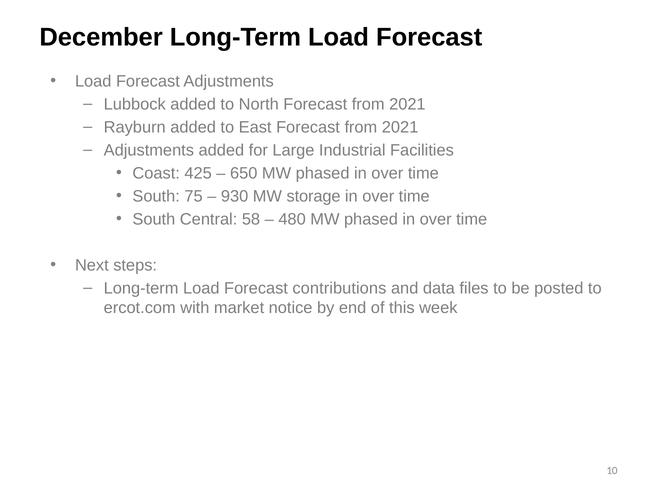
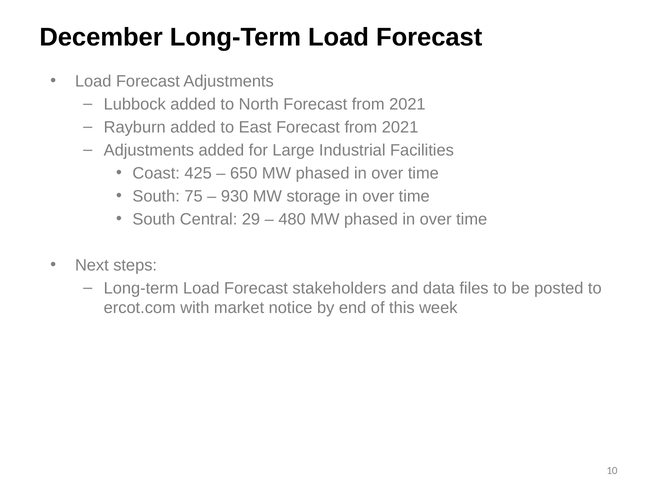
58: 58 -> 29 (251, 219)
contributions: contributions -> stakeholders (339, 288)
